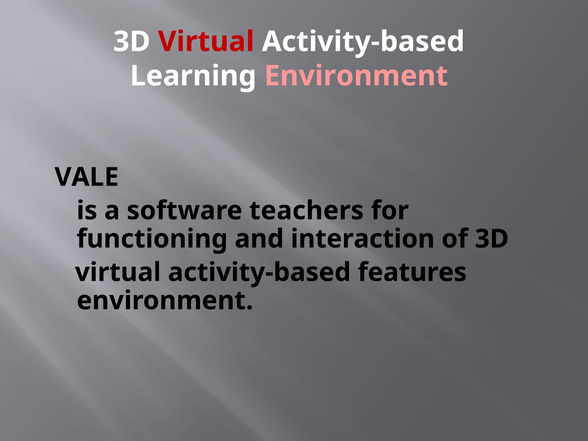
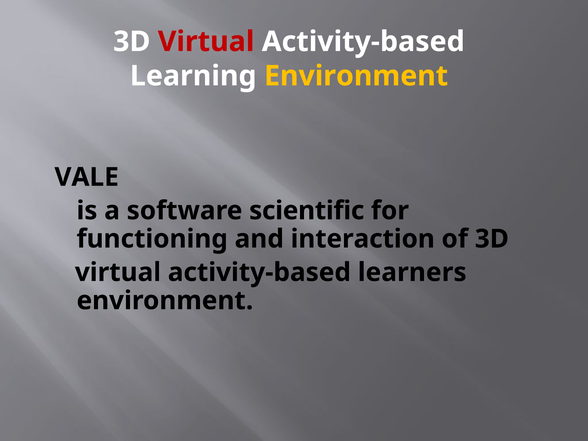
Environment colour: pink -> yellow (356, 76)
teachers: teachers -> scientific (307, 211)
features: features -> learners (412, 272)
